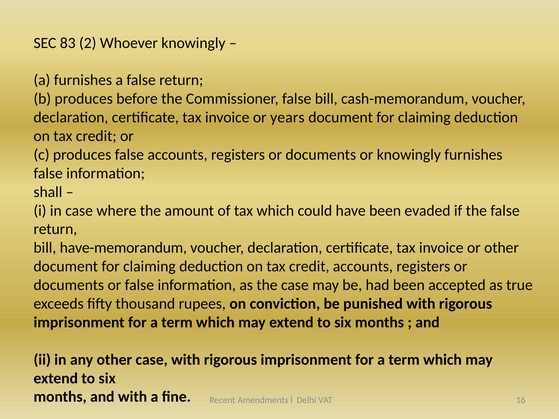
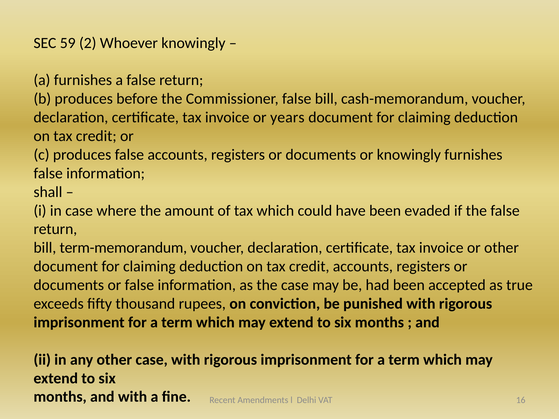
83: 83 -> 59 (68, 43)
have-memorandum: have-memorandum -> term-memorandum (123, 248)
